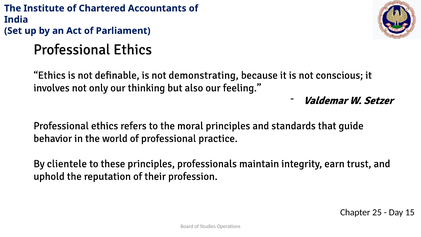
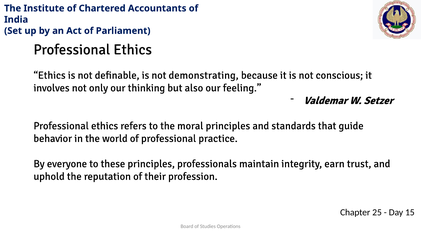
clientele: clientele -> everyone (67, 164)
